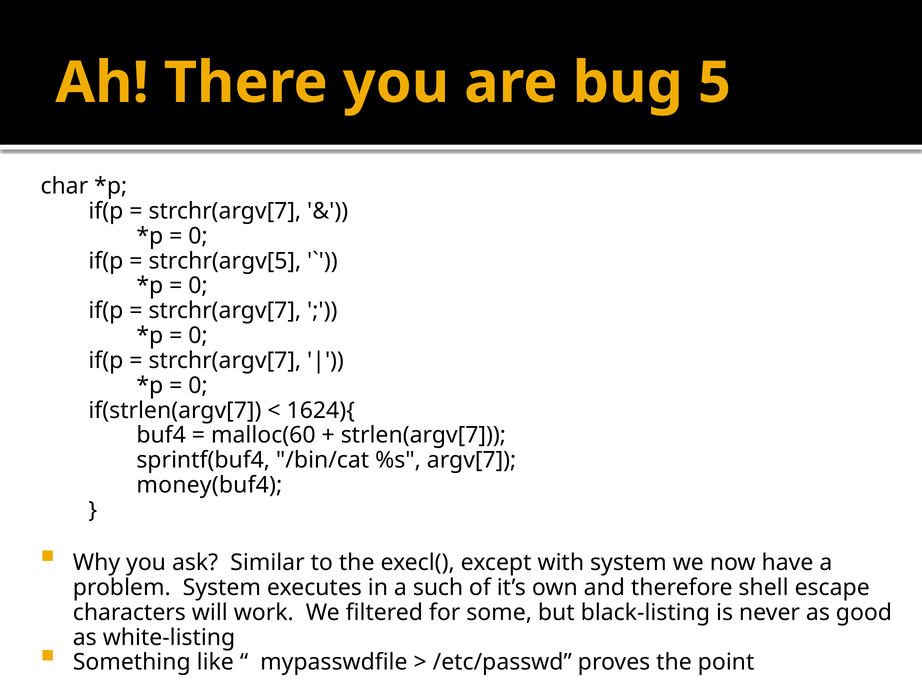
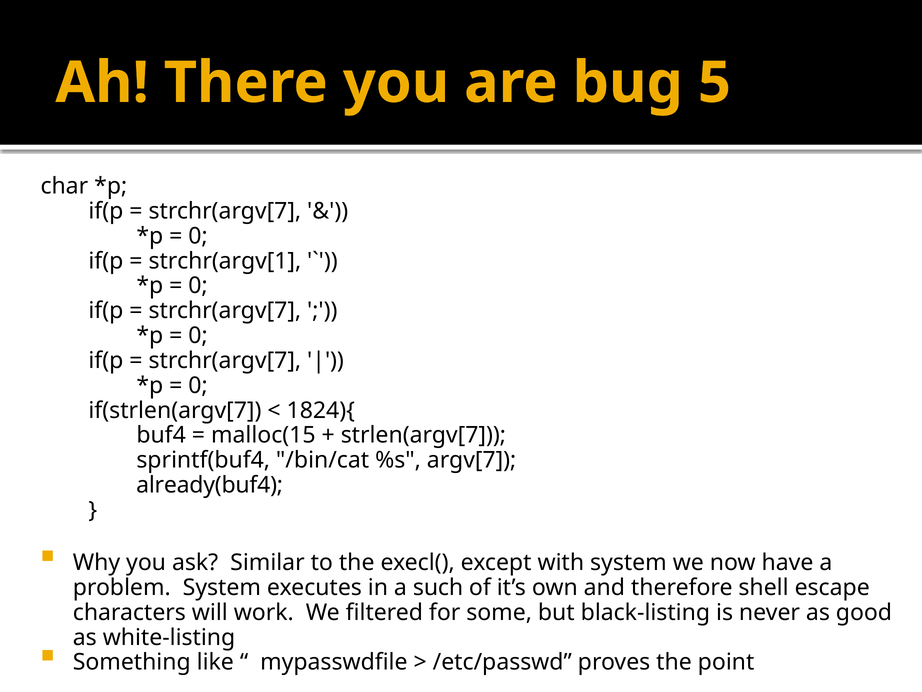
strchr(argv[5: strchr(argv[5 -> strchr(argv[1 (225, 261)
1624){: 1624){ -> 1824){ (321, 410)
malloc(60: malloc(60 -> malloc(15 (263, 435)
money(buf4: money(buf4 -> already(buf4 (210, 485)
